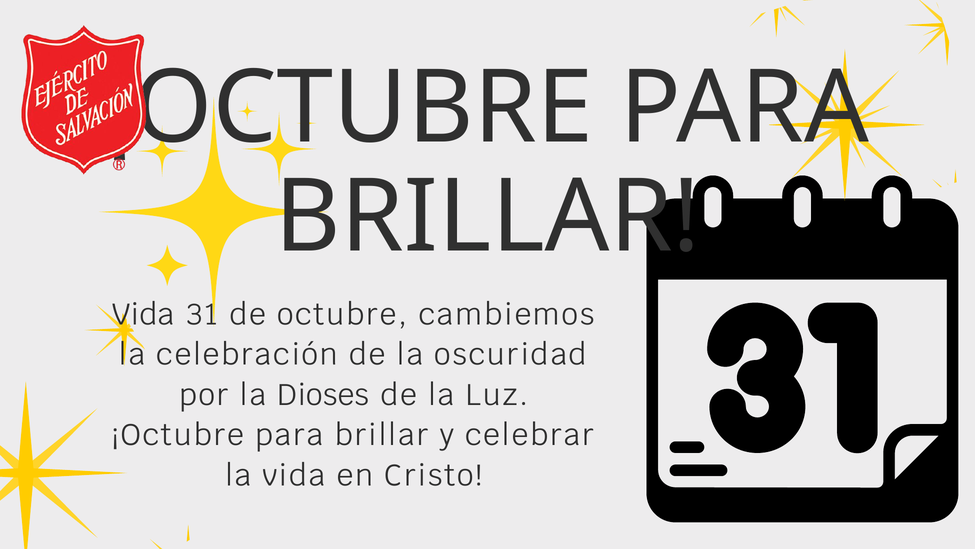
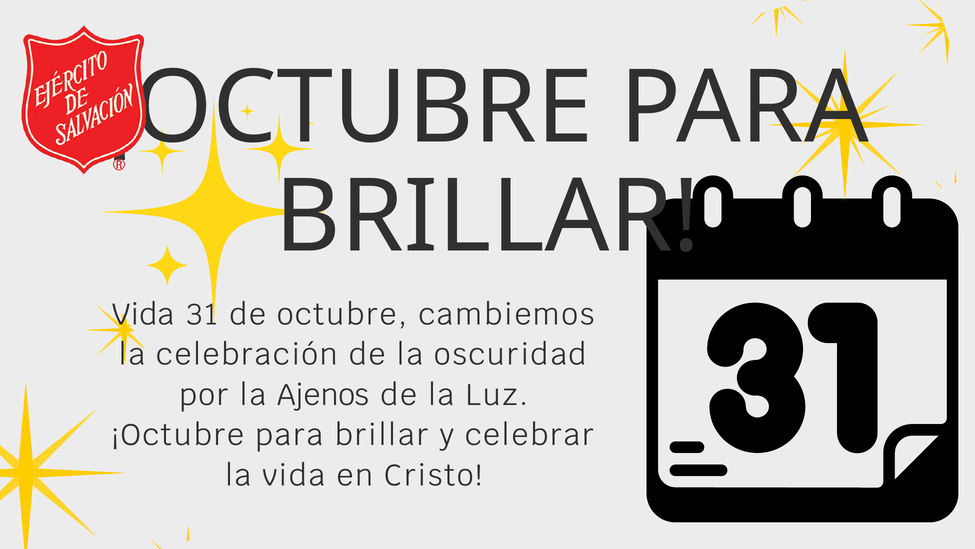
Dioses: Dioses -> Ajenos (323, 395)
